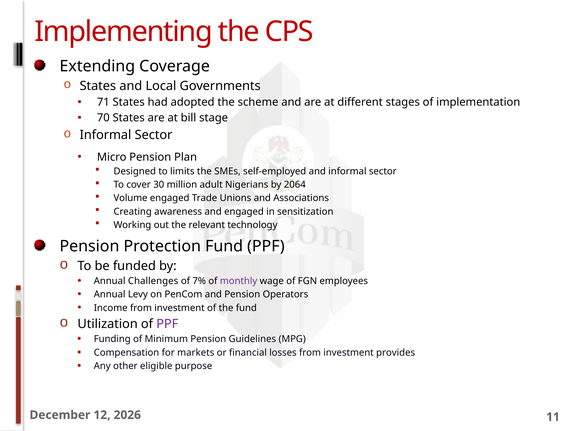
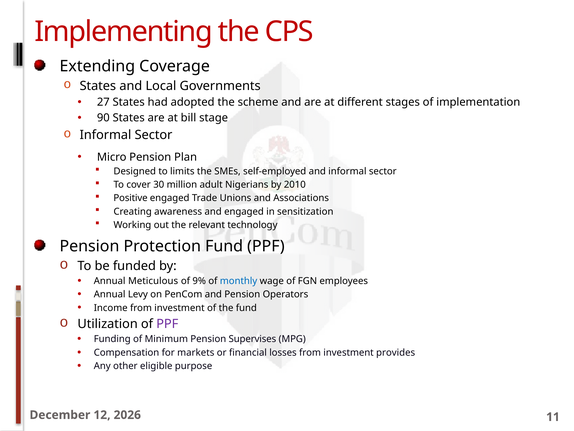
71: 71 -> 27 (103, 102)
70: 70 -> 90 (103, 118)
2064: 2064 -> 2010 (295, 185)
Volume: Volume -> Positive (131, 198)
Challenges: Challenges -> Meticulous (153, 281)
7%: 7% -> 9% (199, 281)
monthly colour: purple -> blue (239, 281)
Guidelines: Guidelines -> Supervises (252, 339)
